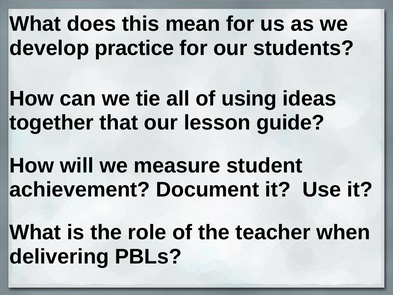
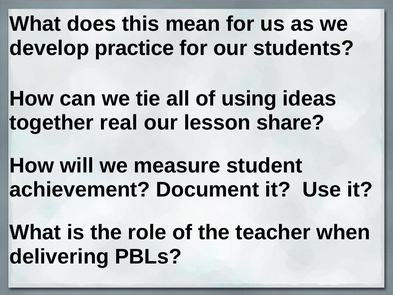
that: that -> real (119, 123)
guide: guide -> share (291, 123)
